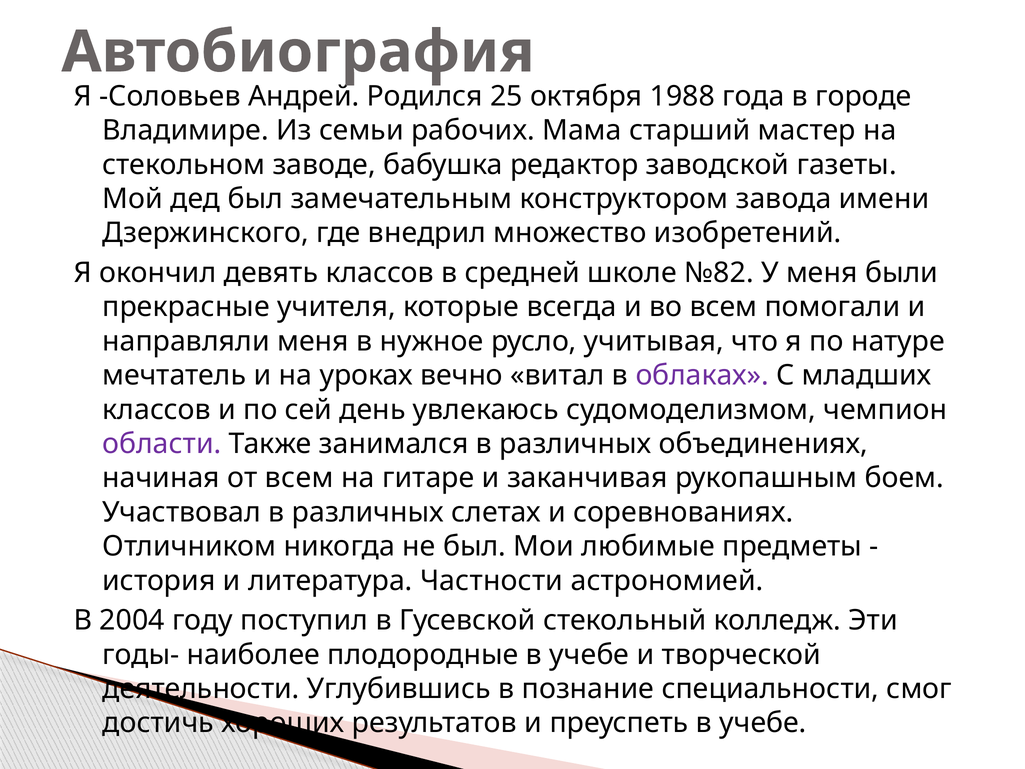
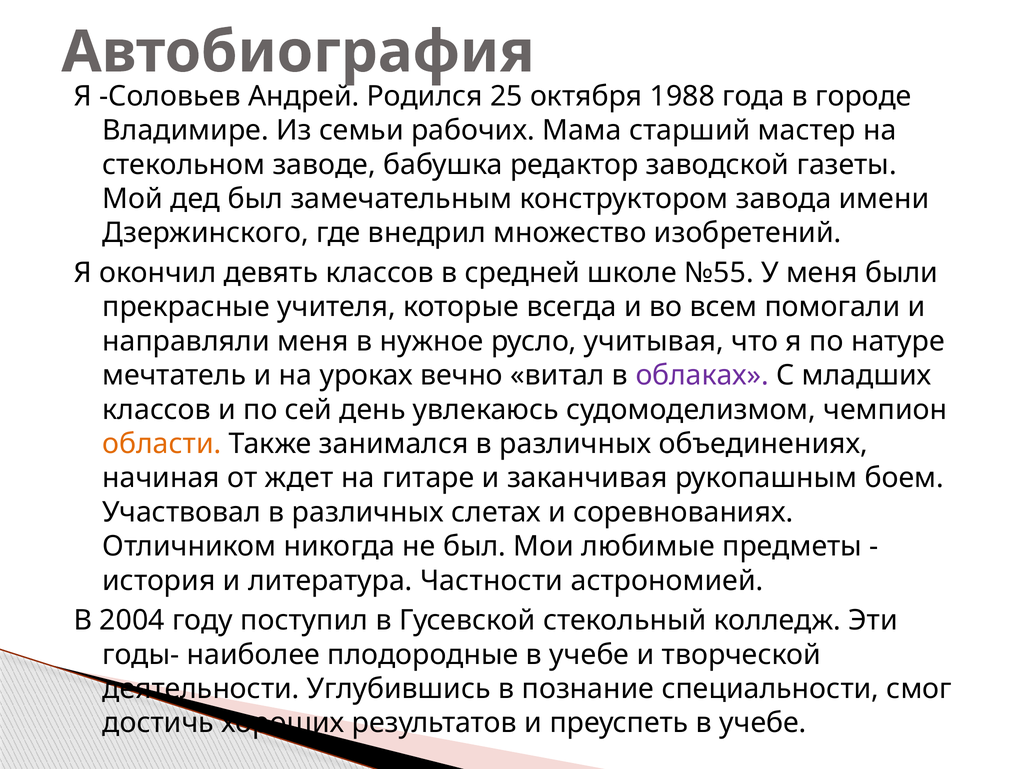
№82: №82 -> №55 (719, 273)
области colour: purple -> orange (162, 444)
от всем: всем -> ждет (299, 478)
